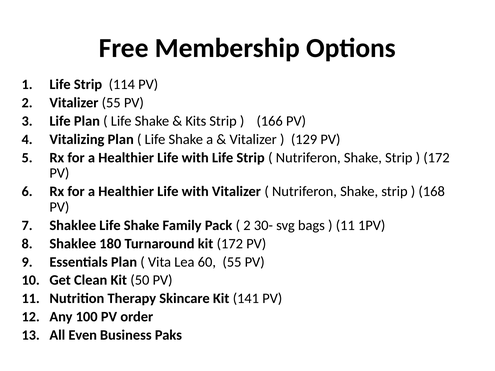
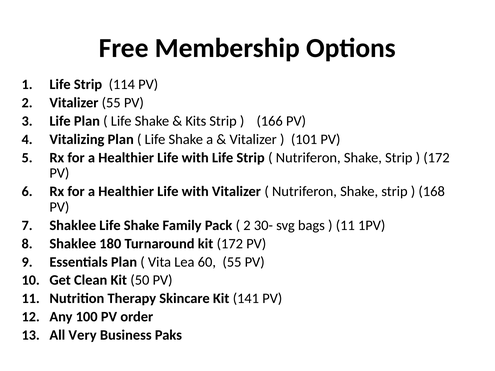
129: 129 -> 101 (304, 139)
Even: Even -> Very (83, 335)
